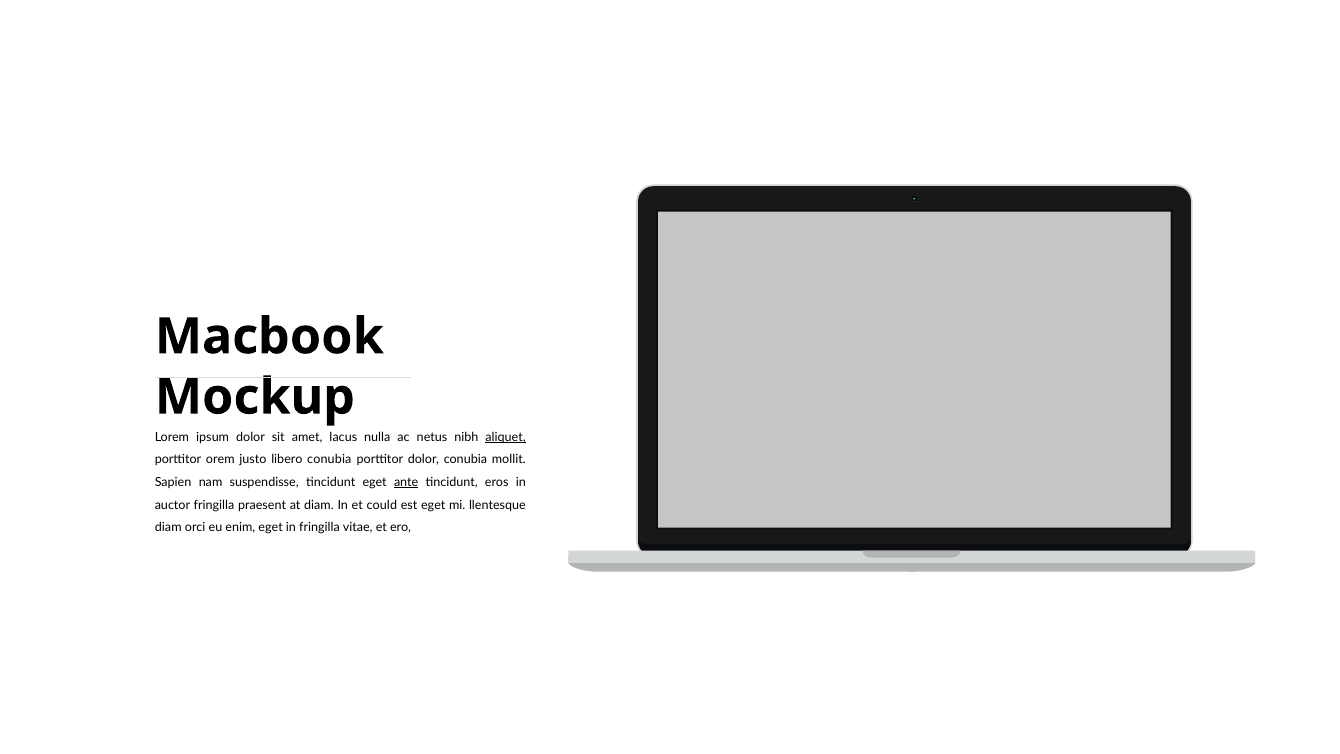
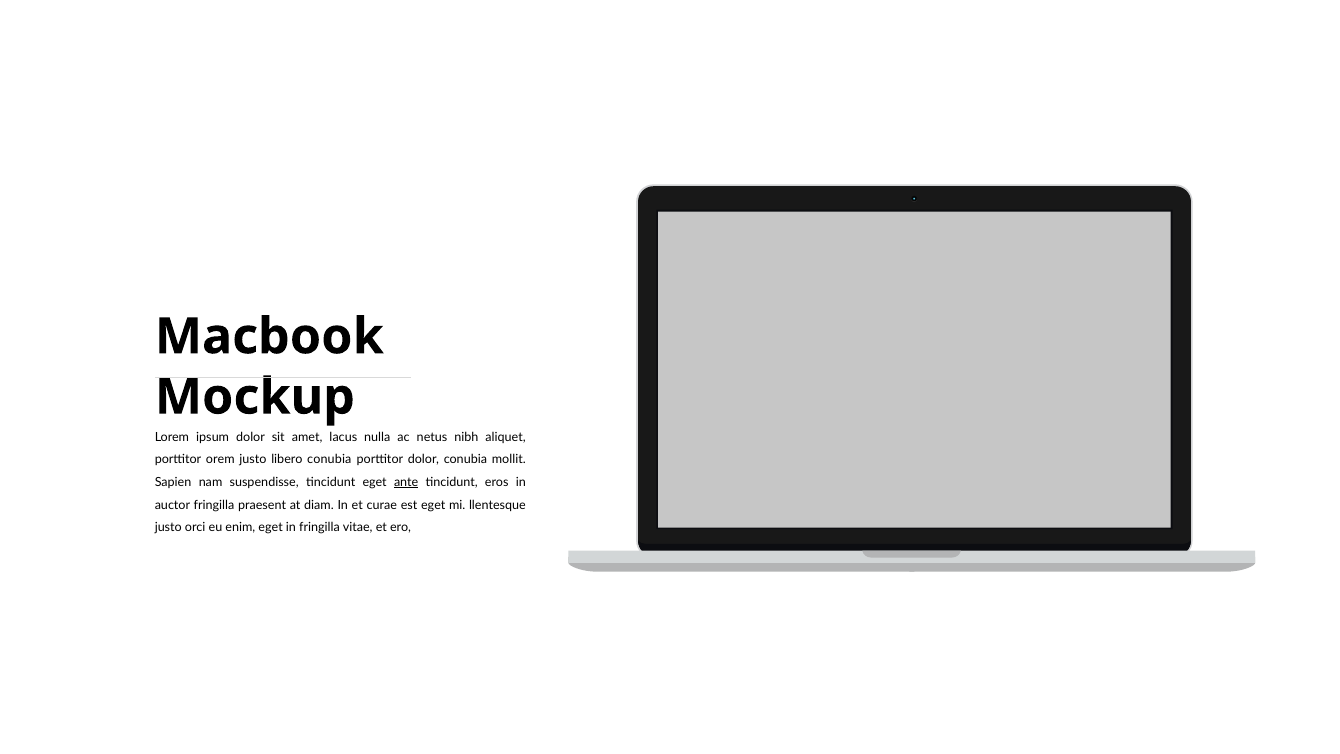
aliquet underline: present -> none (506, 437)
could: could -> curae (382, 505)
diam: diam -> justo (168, 527)
